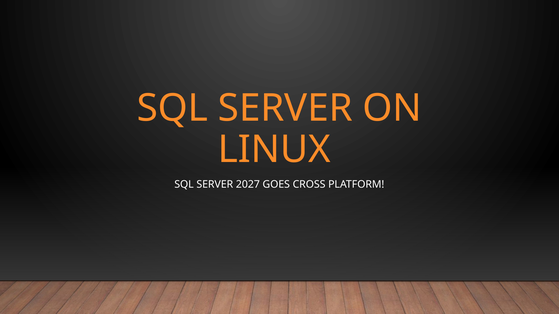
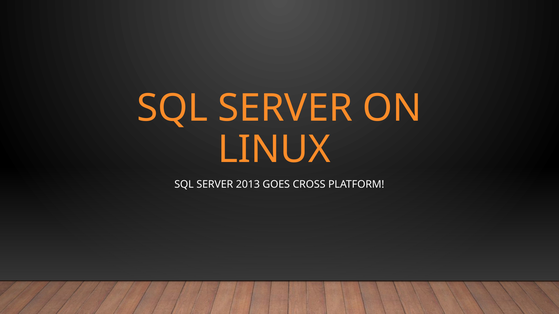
2027: 2027 -> 2013 (248, 184)
